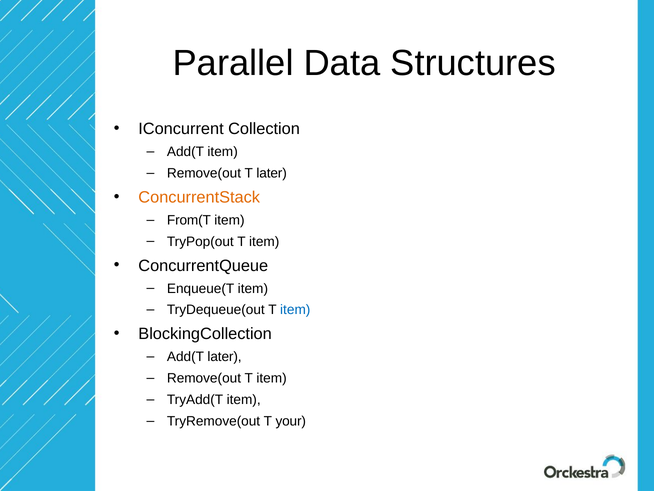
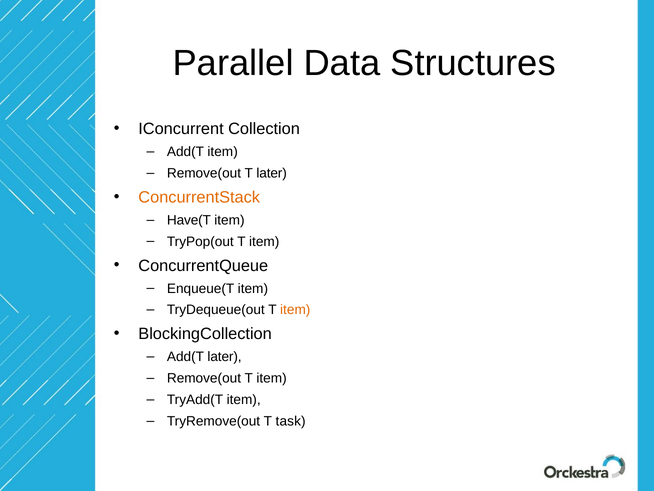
From(T: From(T -> Have(T (189, 220)
item colour: blue -> orange (295, 310)
your: your -> task (291, 421)
